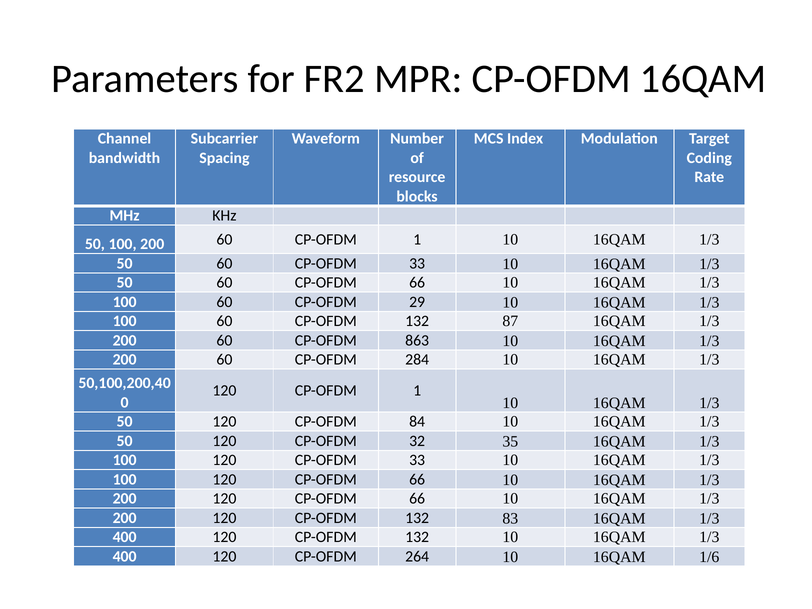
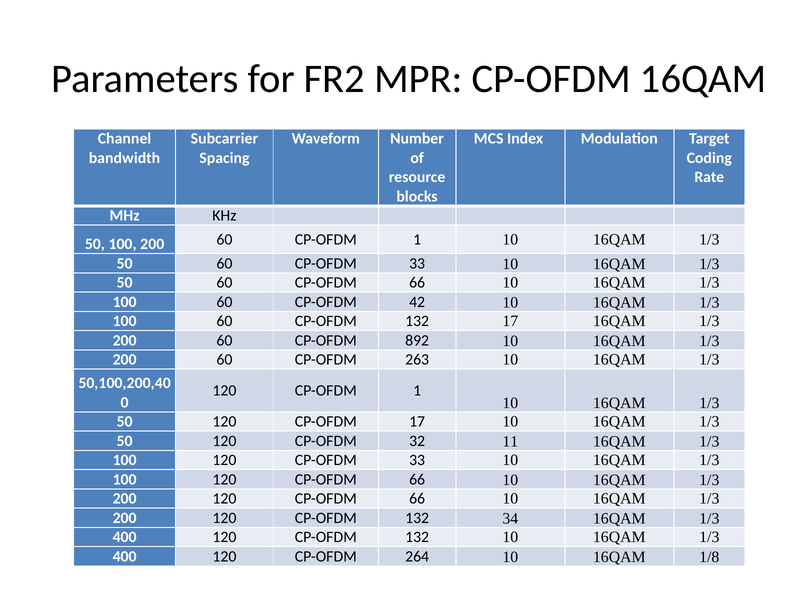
29: 29 -> 42 (417, 302)
132 87: 87 -> 17 (510, 321)
863: 863 -> 892 (417, 340)
284: 284 -> 263 (417, 360)
CP-OFDM 84: 84 -> 17 (417, 422)
35: 35 -> 11 (510, 442)
83: 83 -> 34 (510, 519)
1/6: 1/6 -> 1/8 (709, 557)
